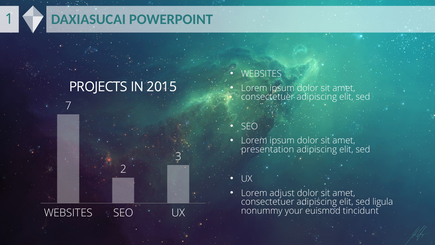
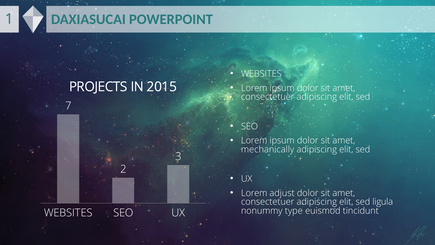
presentation: presentation -> mechanically (268, 149)
your: your -> type (294, 211)
